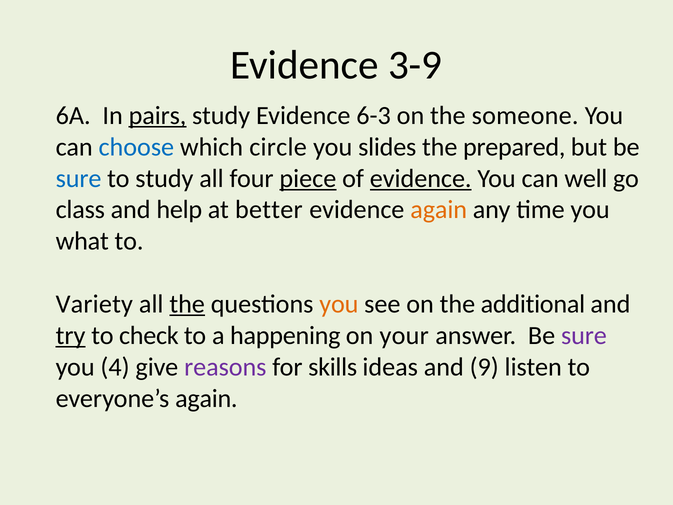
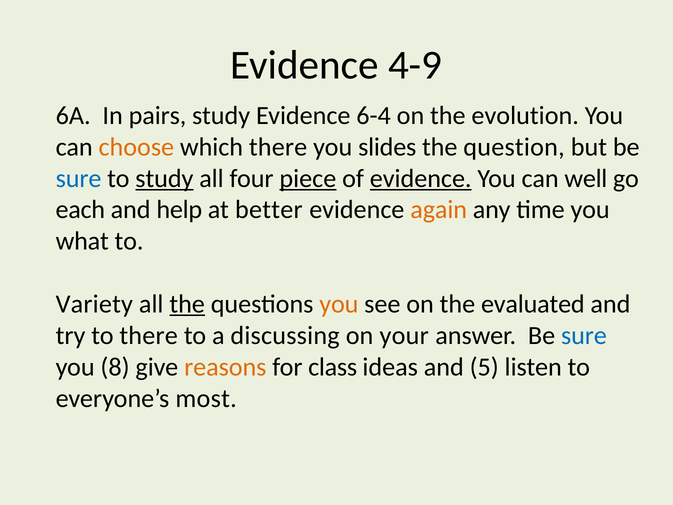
3-9: 3-9 -> 4-9 (415, 65)
pairs underline: present -> none (158, 115)
6-3: 6-3 -> 6-4 (374, 115)
someone: someone -> evolution (525, 115)
choose colour: blue -> orange (136, 147)
which circle: circle -> there (278, 147)
prepared: prepared -> question (514, 147)
study underline: none -> present (164, 178)
class: class -> each (80, 210)
additional: additional -> evaluated (533, 304)
try underline: present -> none (71, 335)
to check: check -> there (149, 335)
happening: happening -> discussing (285, 335)
sure colour: purple -> blue (584, 335)
4: 4 -> 8 (115, 367)
reasons colour: purple -> orange (225, 367)
skills: skills -> class (333, 367)
9: 9 -> 5 (484, 367)
everyone’s again: again -> most (206, 398)
